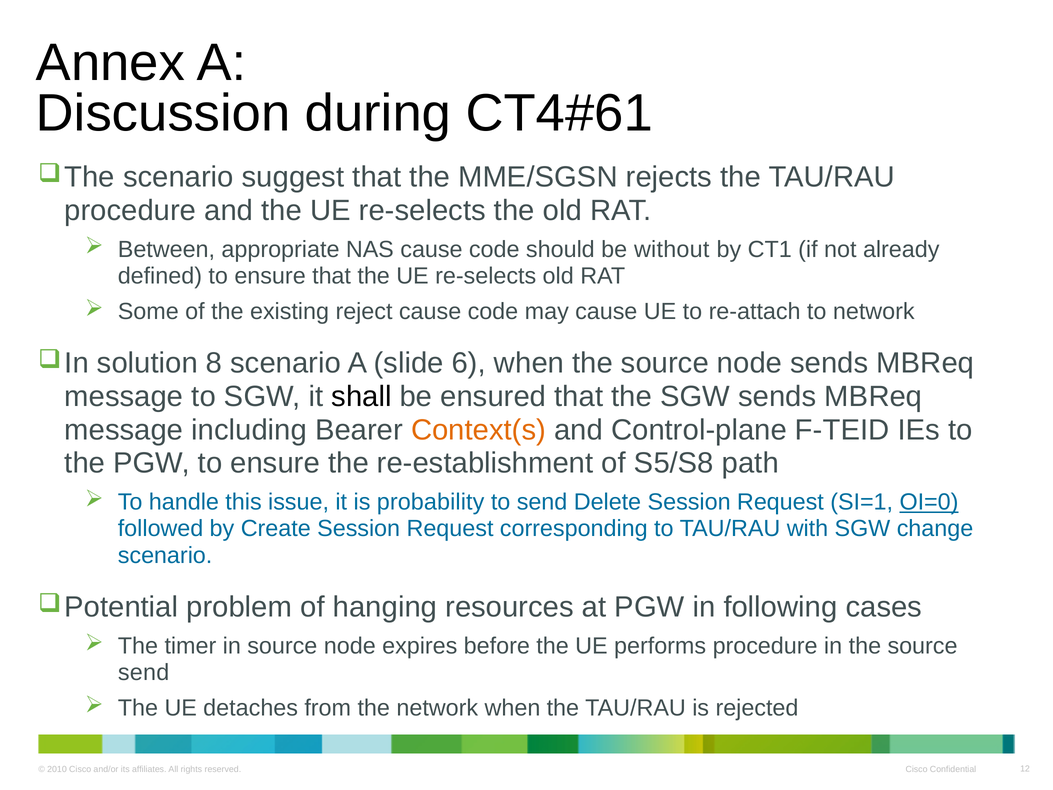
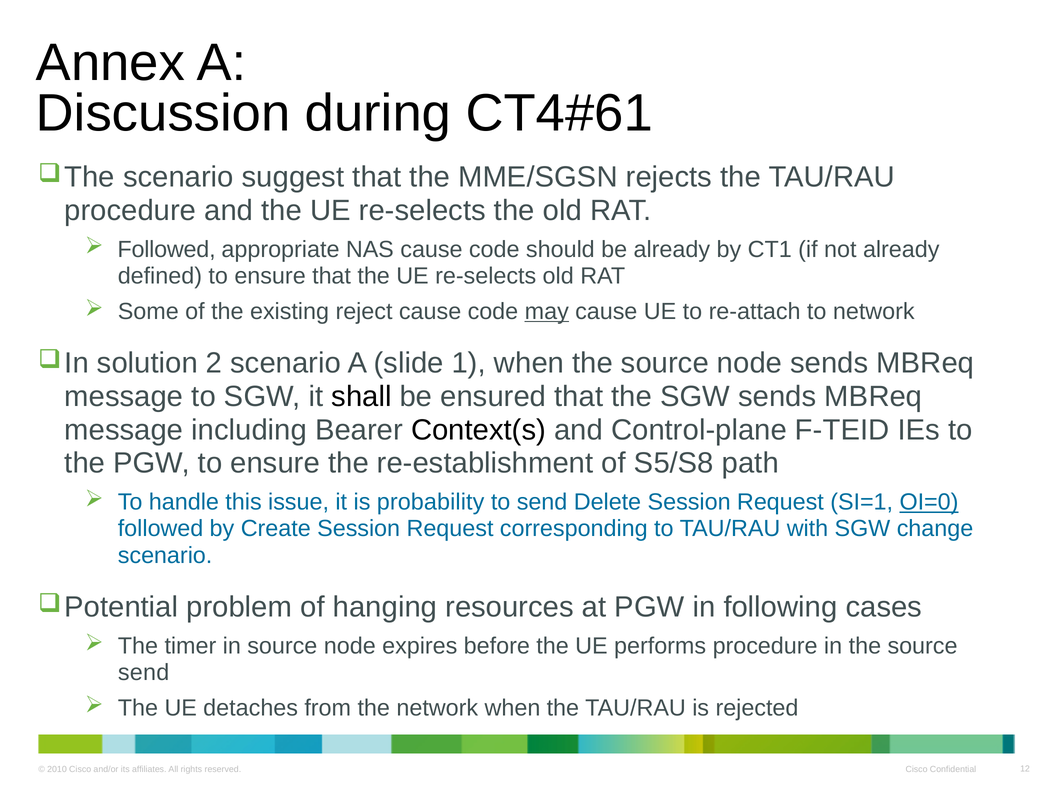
Between: Between -> Followed (167, 249)
be without: without -> already (672, 249)
may underline: none -> present (547, 311)
8: 8 -> 2 (214, 363)
6: 6 -> 1 (469, 363)
Context(s colour: orange -> black (479, 430)
